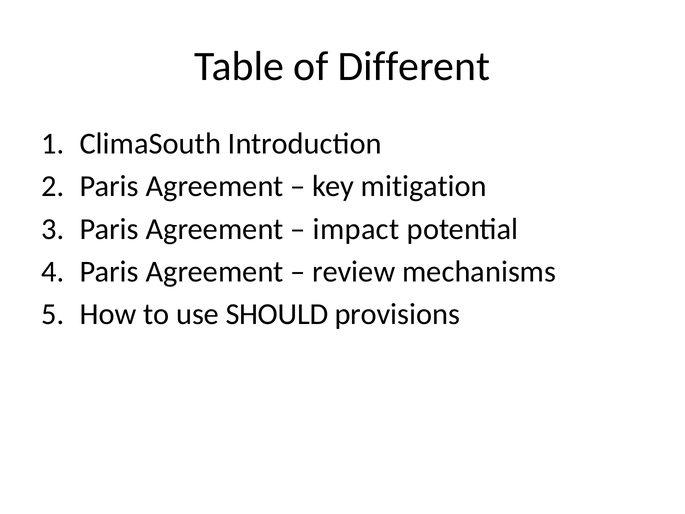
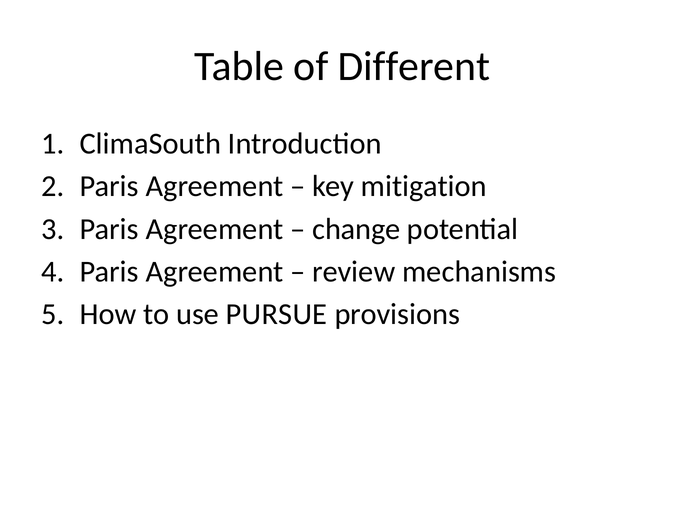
impact: impact -> change (356, 229)
SHOULD: SHOULD -> PURSUE (277, 314)
